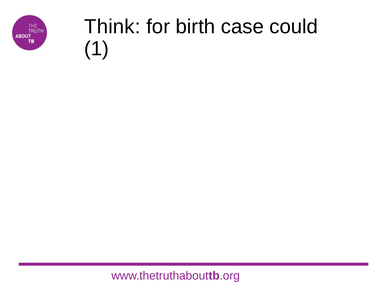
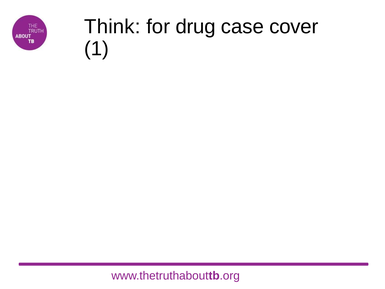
birth: birth -> drug (196, 27)
could: could -> cover (294, 27)
